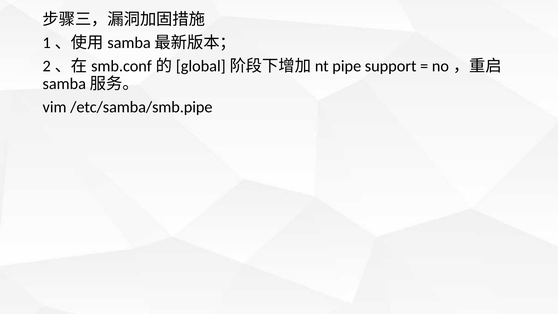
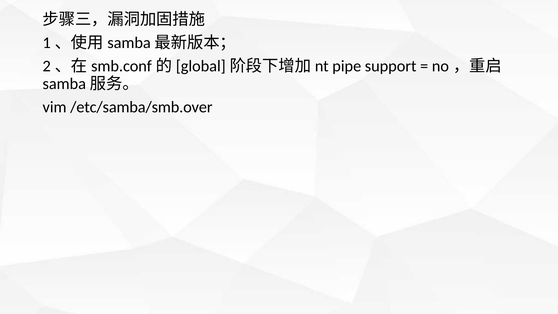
/etc/samba/smb.pipe: /etc/samba/smb.pipe -> /etc/samba/smb.over (141, 107)
